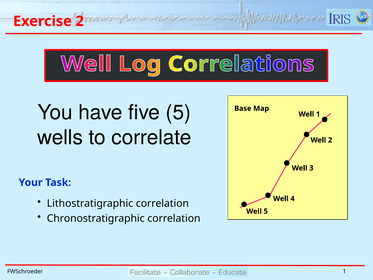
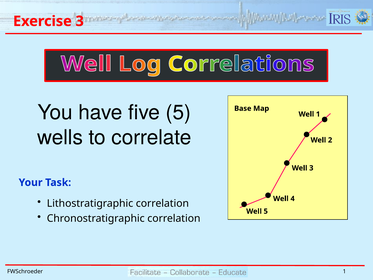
Exercise 2: 2 -> 3 (80, 21)
